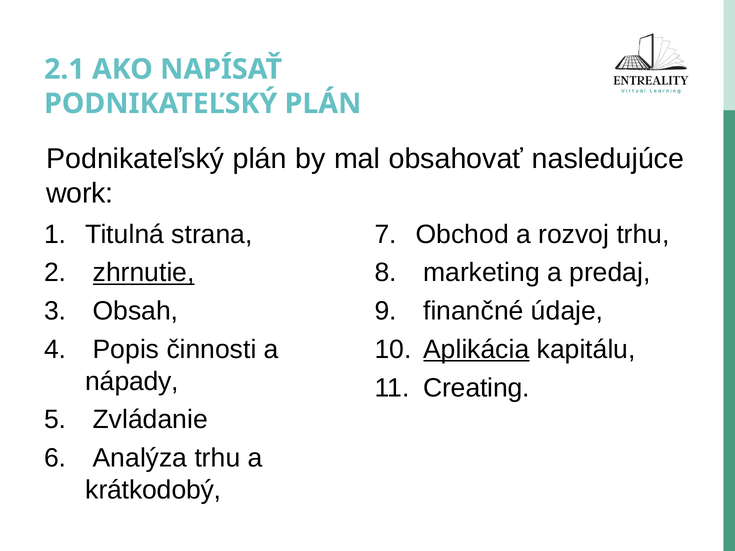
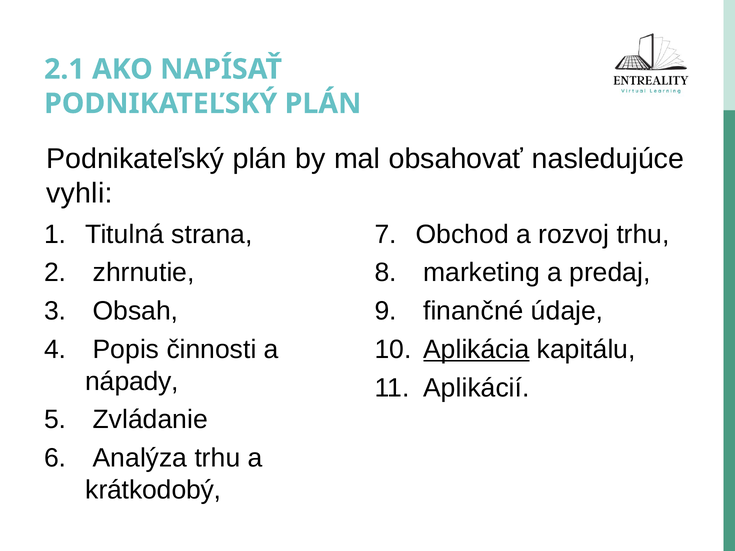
work: work -> vyhli (79, 193)
zhrnutie underline: present -> none (144, 273)
Creating: Creating -> Aplikácií (476, 388)
